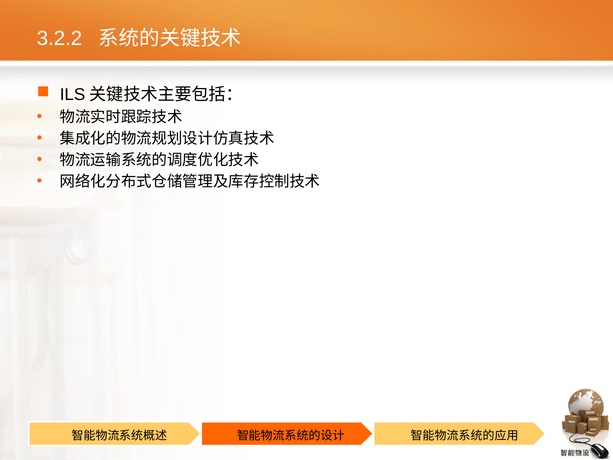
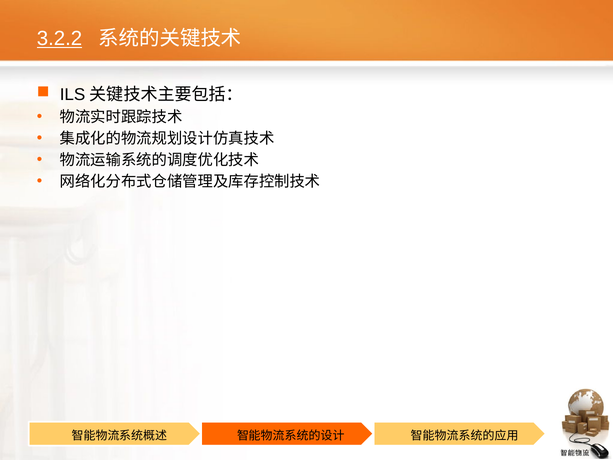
3.2.2 underline: none -> present (59, 39)
